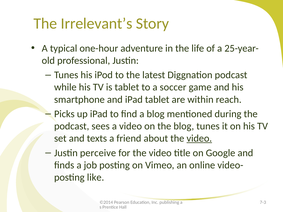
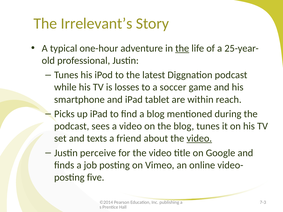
the underline: none -> present (182, 48)
is tablet: tablet -> losses (127, 87)
like: like -> five (96, 178)
